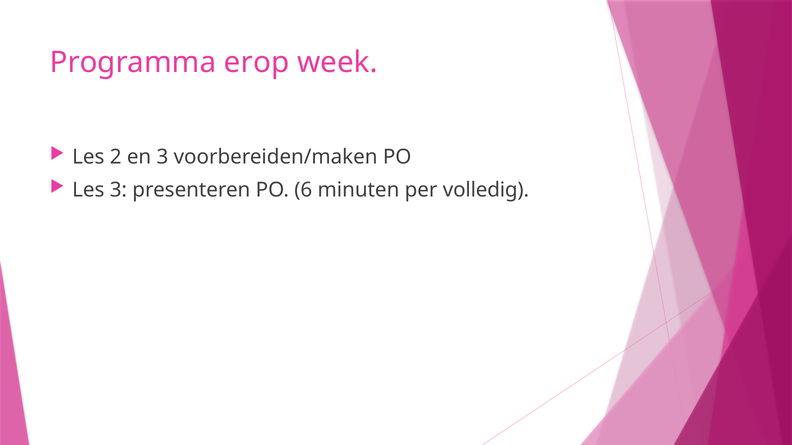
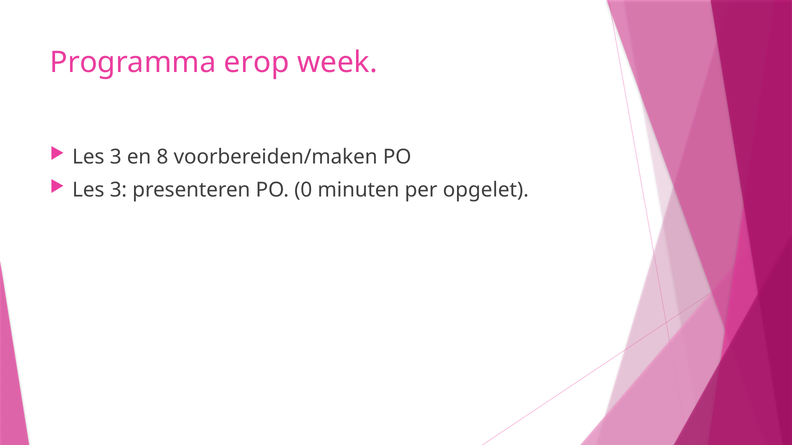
2: 2 -> 3 (116, 157)
en 3: 3 -> 8 (162, 157)
6: 6 -> 0 (303, 190)
volledig: volledig -> opgelet (486, 190)
